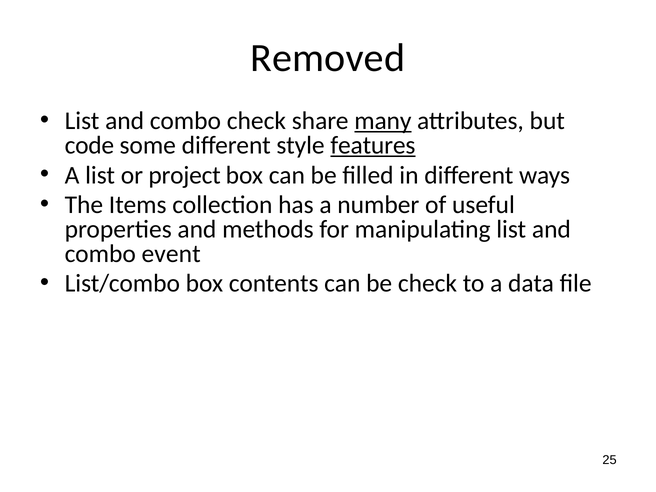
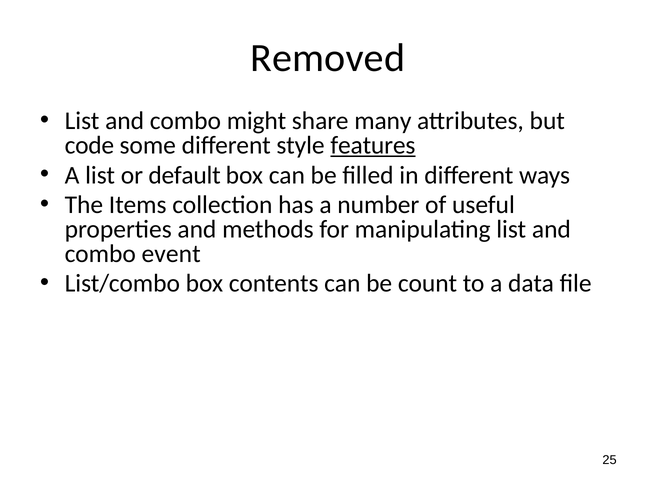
combo check: check -> might (256, 121)
many underline: present -> none (383, 121)
project: project -> default (185, 175)
be check: check -> count (428, 283)
